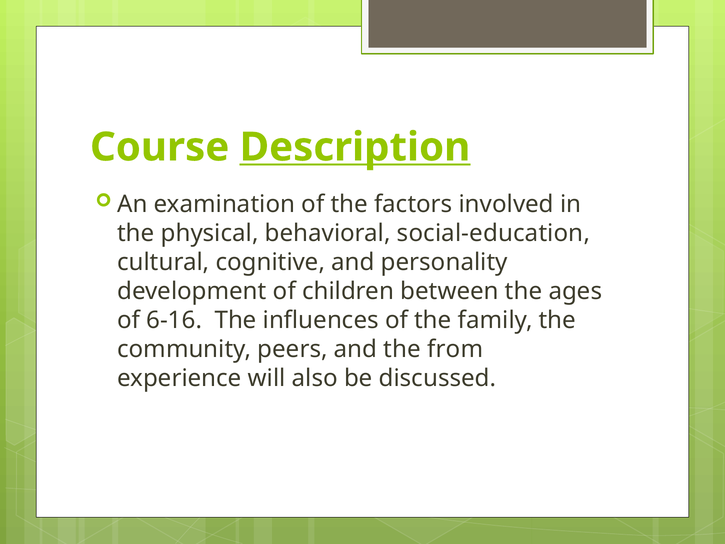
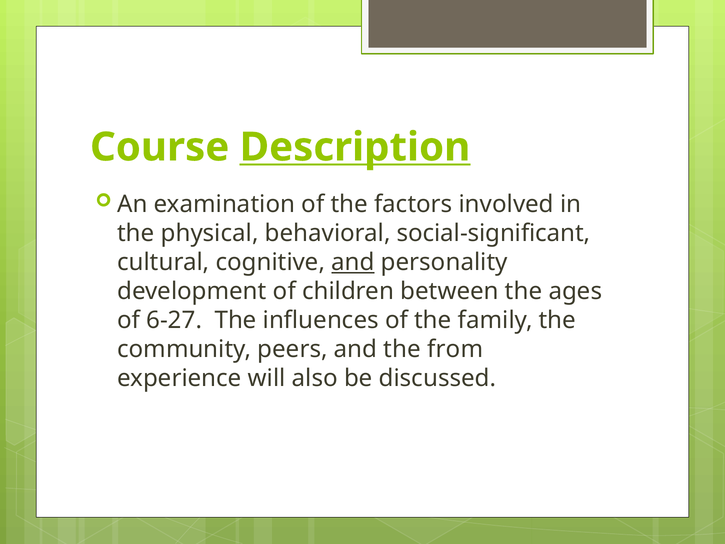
social-education: social-education -> social-significant (494, 233)
and underline: none -> present (353, 262)
6-16: 6-16 -> 6-27 (174, 320)
